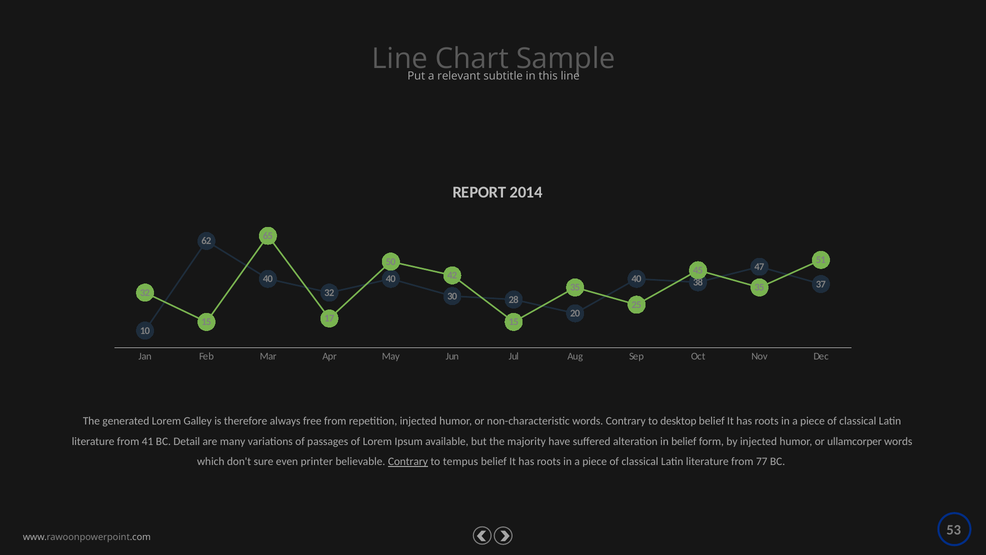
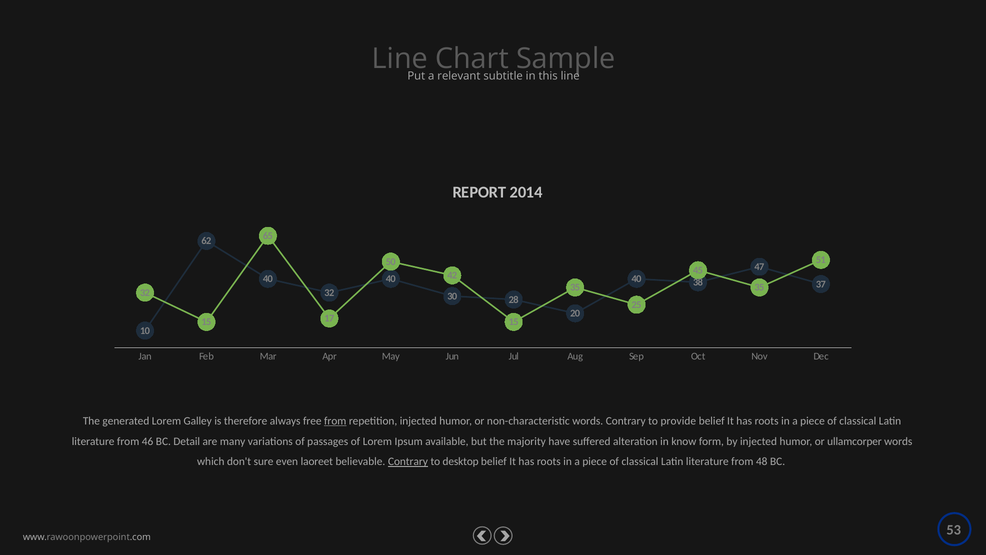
from underline: none -> present (335, 421)
desktop: desktop -> provide (678, 421)
41: 41 -> 46 (148, 441)
in belief: belief -> know (684, 441)
printer: printer -> laoreet (317, 461)
tempus: tempus -> desktop (461, 461)
77: 77 -> 48 (762, 461)
